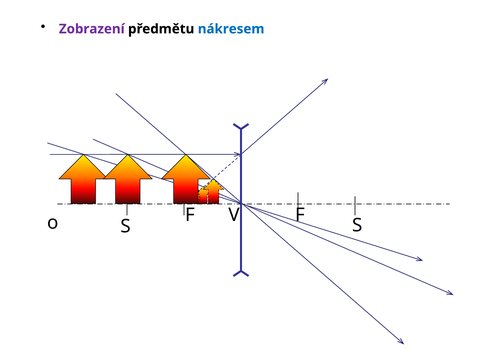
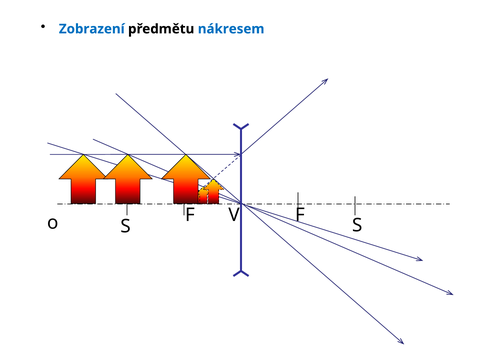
Zobrazení colour: purple -> blue (92, 29)
